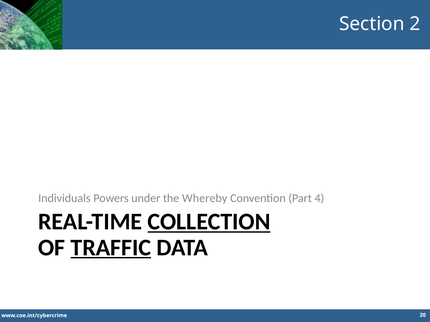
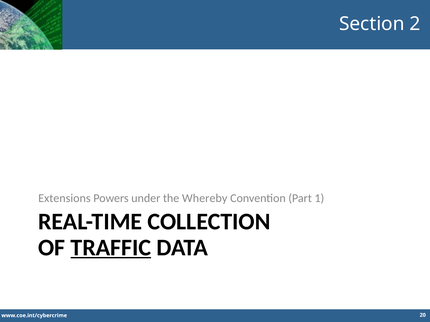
Individuals: Individuals -> Extensions (64, 199)
4: 4 -> 1 (319, 199)
COLLECTION underline: present -> none (209, 222)
